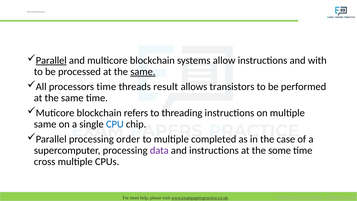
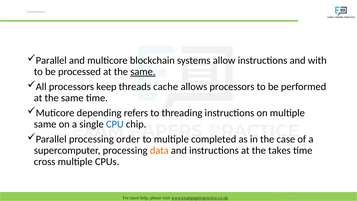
Parallel underline: present -> none (51, 60)
processors time: time -> keep (106, 87)
result: result -> cache (166, 87)
allows transistors: transistors -> processors (232, 87)
Muticore blockchain: blockchain -> depending (99, 113)
data colour: purple -> orange (159, 150)
some: some -> takes (279, 150)
